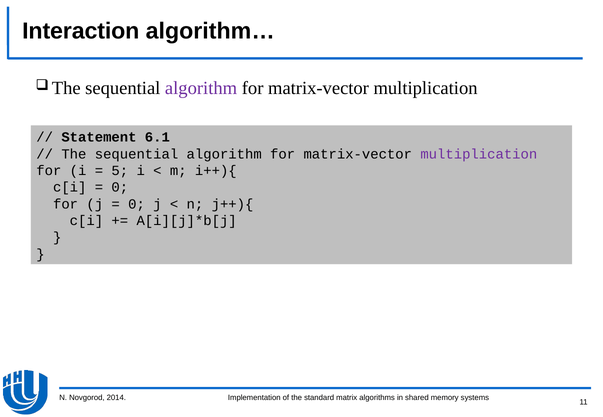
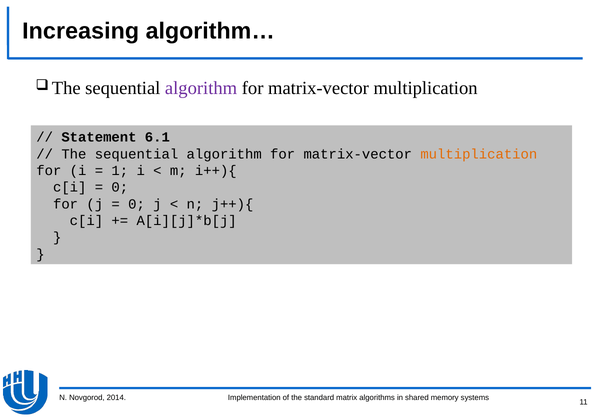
Interaction: Interaction -> Increasing (81, 31)
multiplication colour: purple -> orange (479, 154)
5: 5 -> 1 (120, 171)
